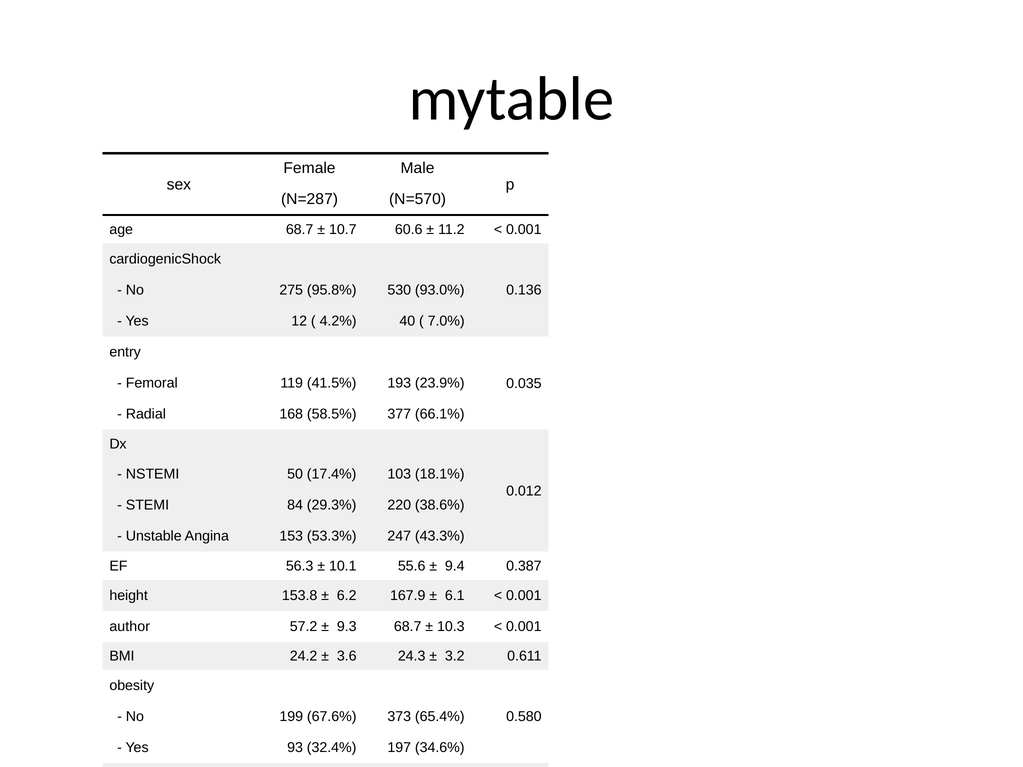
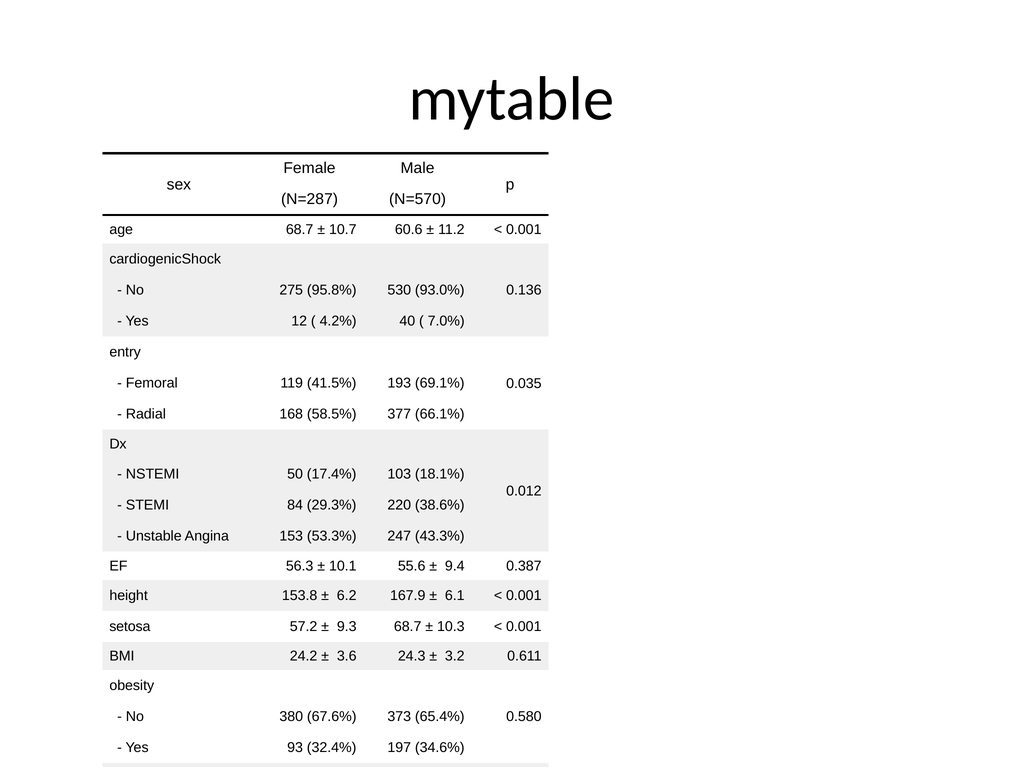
23.9%: 23.9% -> 69.1% (440, 383)
author: author -> setosa (130, 627)
No 199: 199 -> 380 (291, 717)
